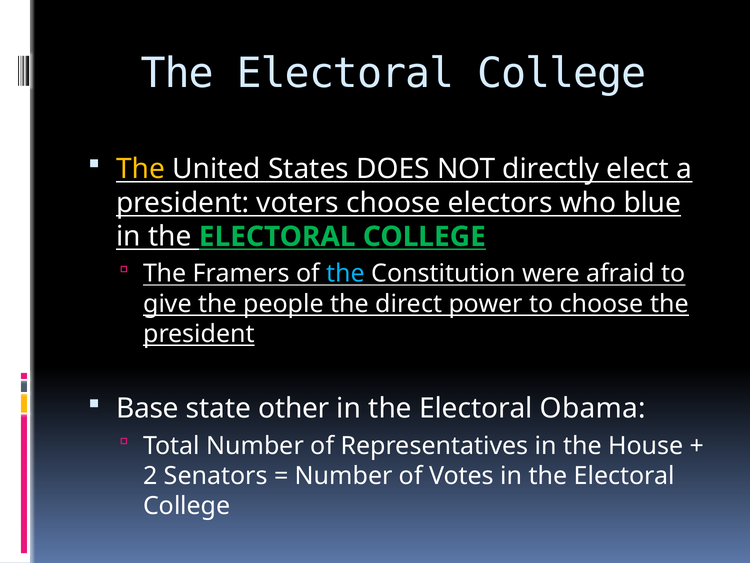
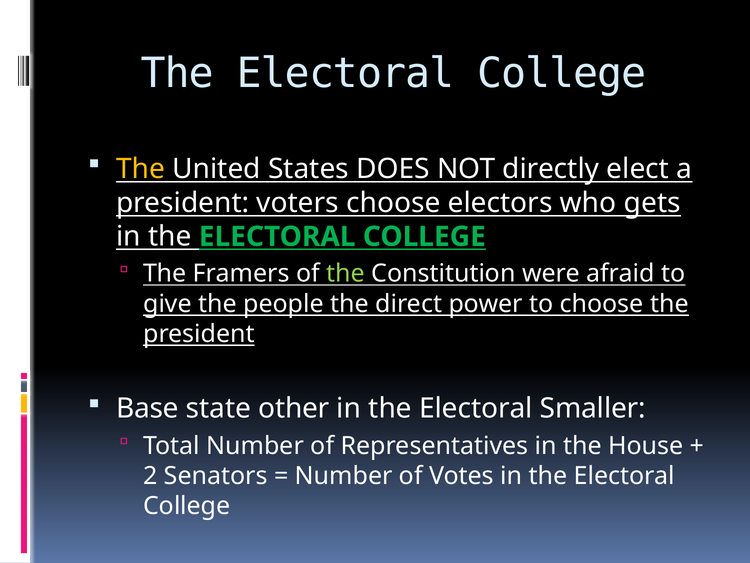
blue: blue -> gets (652, 203)
the colour: light blue -> light green (346, 273)
Obama: Obama -> Smaller (593, 408)
